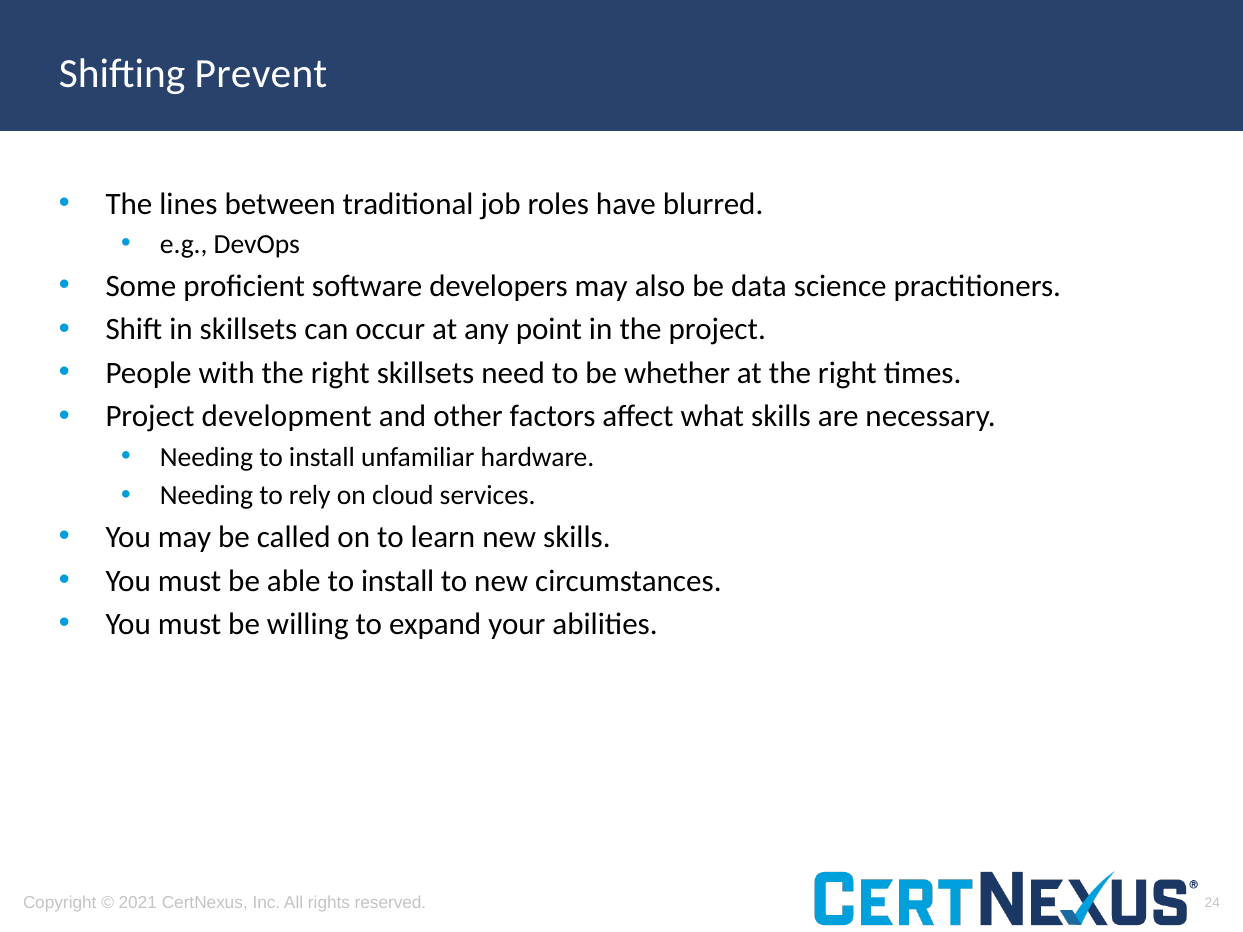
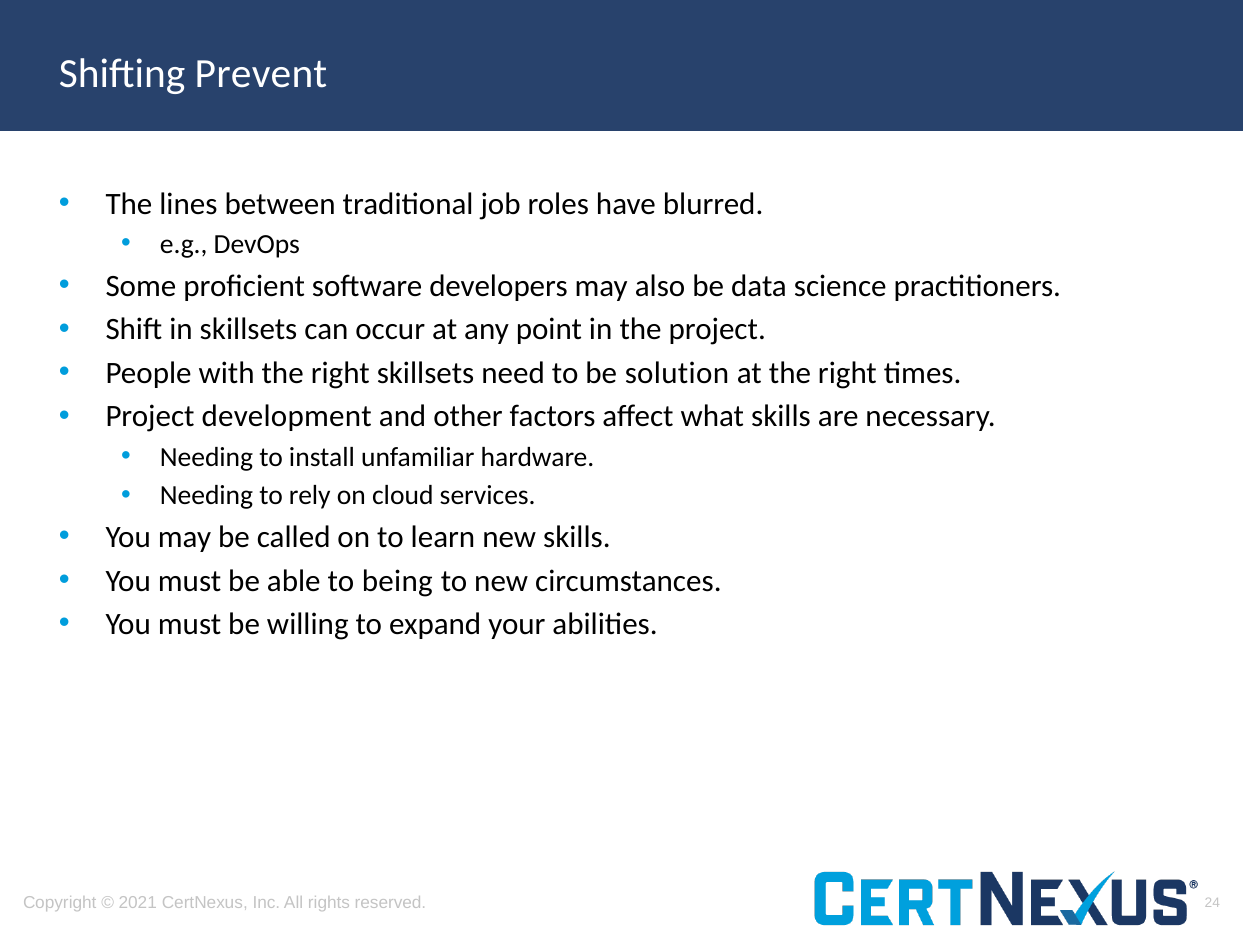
whether: whether -> solution (677, 373)
able to install: install -> being (397, 581)
